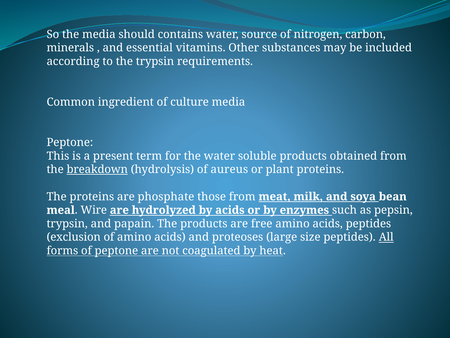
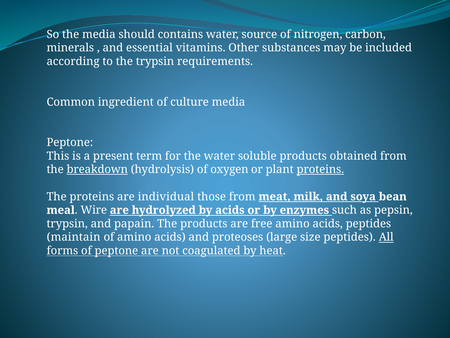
aureus: aureus -> oxygen (229, 169)
proteins underline: none -> present (320, 169)
phosphate: phosphate -> individual (166, 196)
exclusion: exclusion -> maintain (74, 237)
